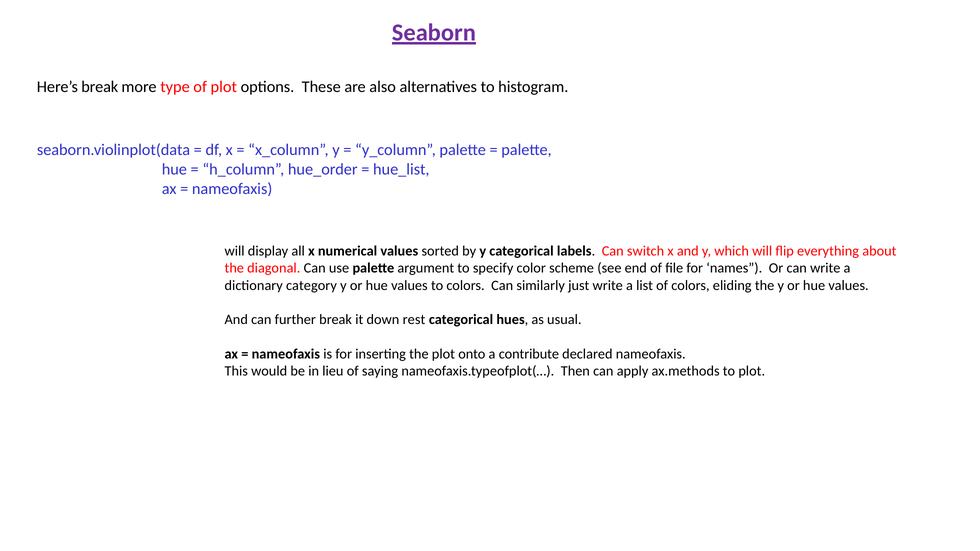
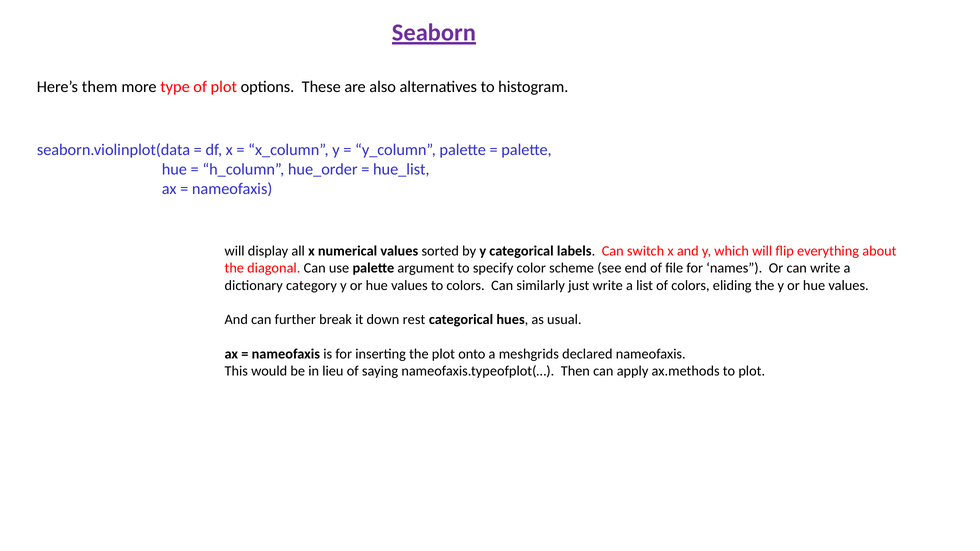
Here’s break: break -> them (100, 87)
contribute: contribute -> meshgrids (529, 354)
